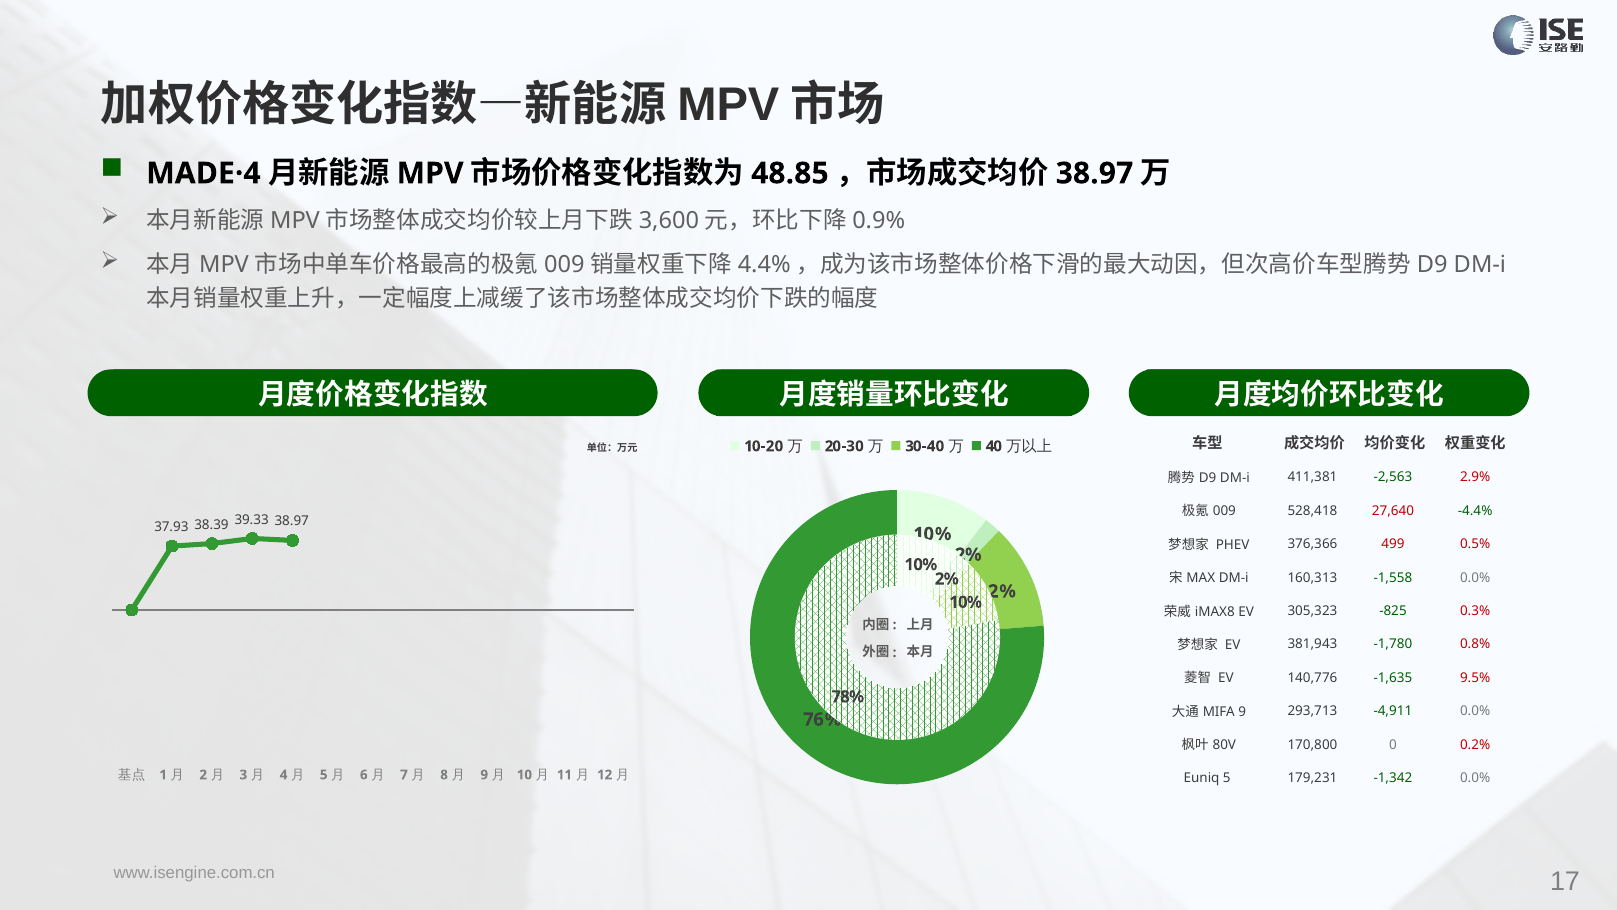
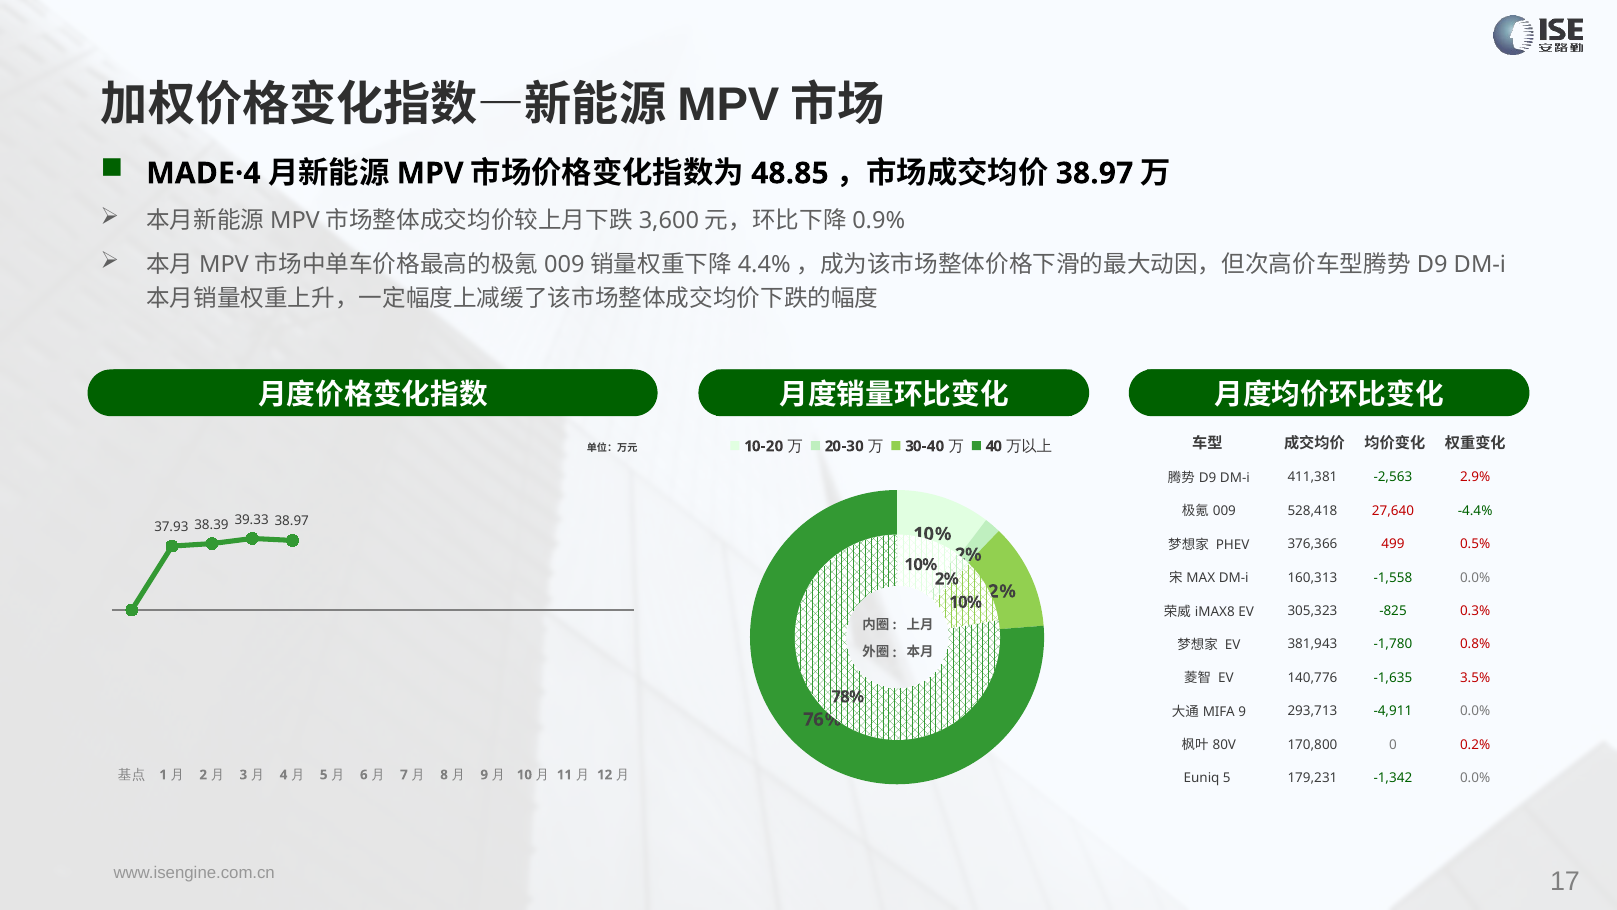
9.5%: 9.5% -> 3.5% (1475, 678)
